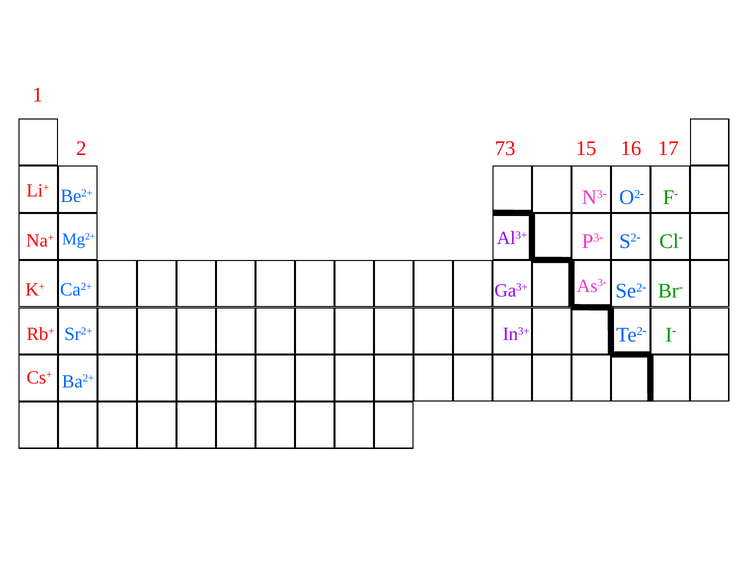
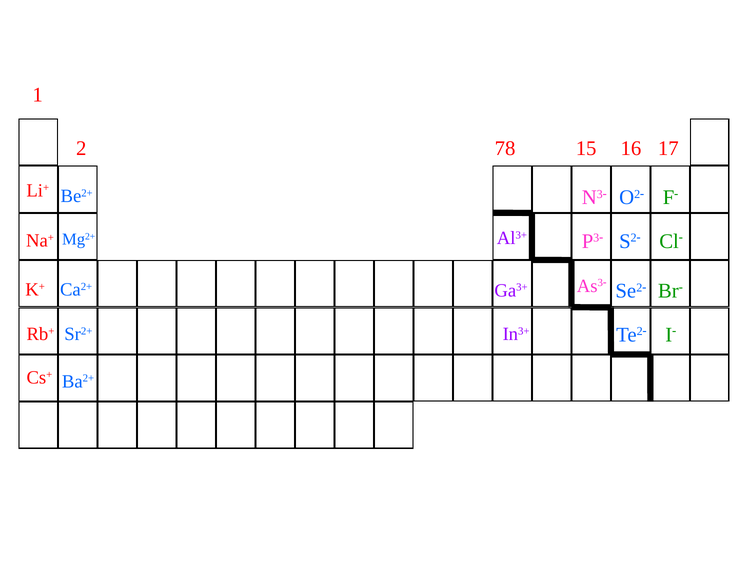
73: 73 -> 78 (505, 148)
